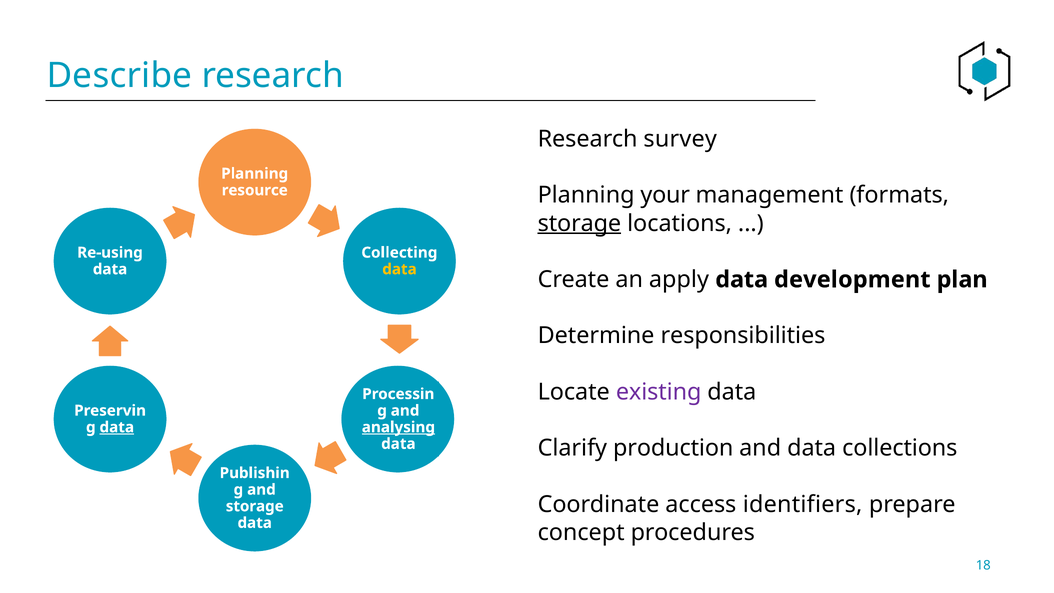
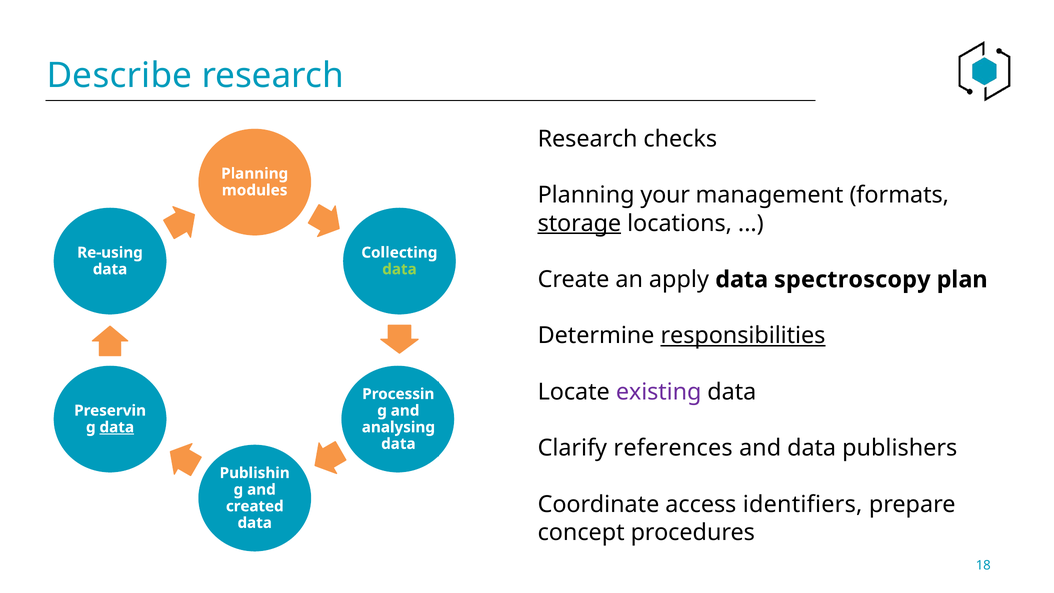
survey: survey -> checks (680, 139)
resource: resource -> modules (255, 190)
data colour: yellow -> light green (399, 269)
development: development -> spectroscopy (852, 280)
responsibilities underline: none -> present (743, 336)
analysing underline: present -> none (398, 427)
production: production -> references (673, 448)
collections: collections -> publishers (900, 448)
storage: storage -> created (255, 506)
